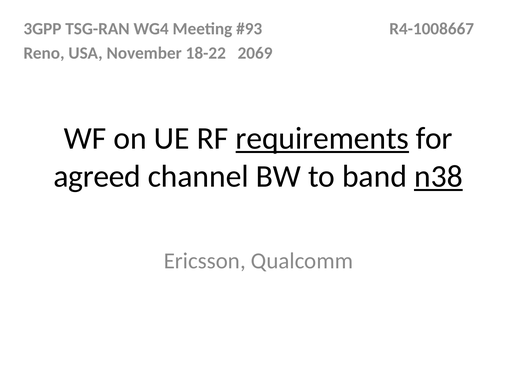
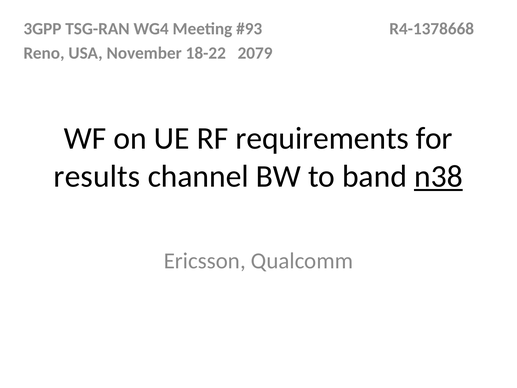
R4-1008667: R4-1008667 -> R4-1378668 (432, 29)
2069: 2069 -> 2079 (255, 53)
requirements underline: present -> none (322, 138)
agreed: agreed -> results (97, 176)
